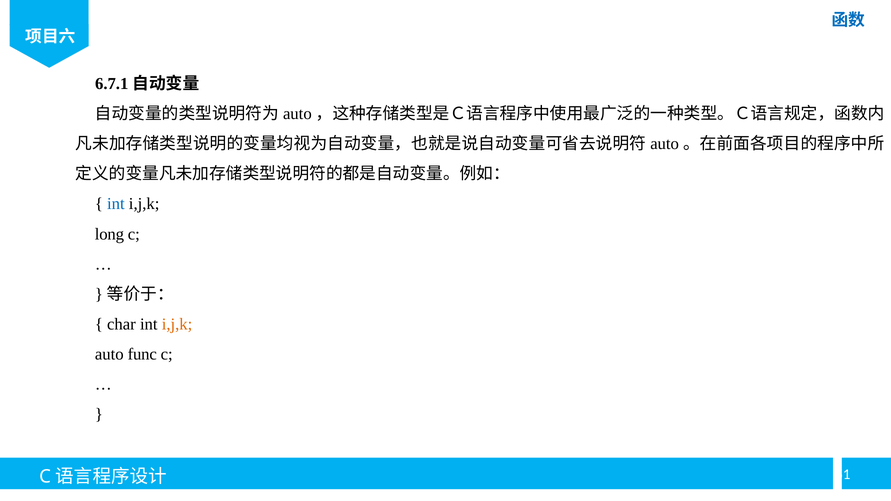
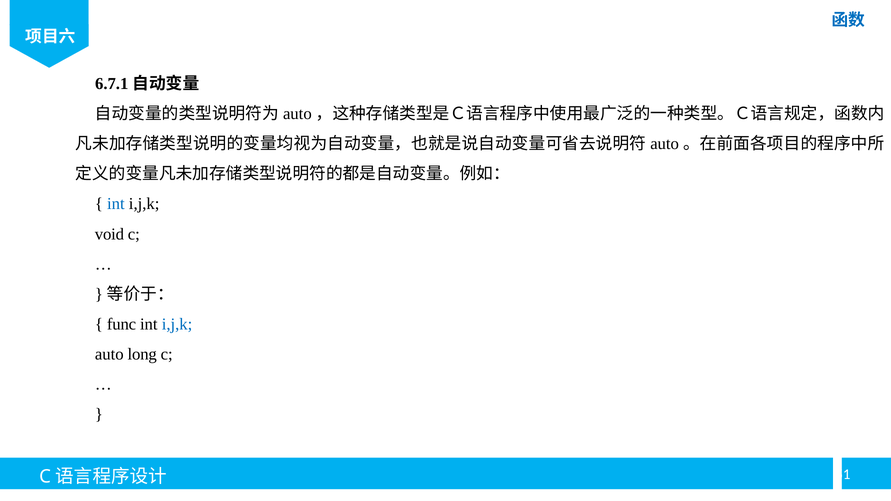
long: long -> void (109, 234)
char: char -> func (122, 324)
i,j,k colour: orange -> blue (177, 324)
func: func -> long (142, 354)
